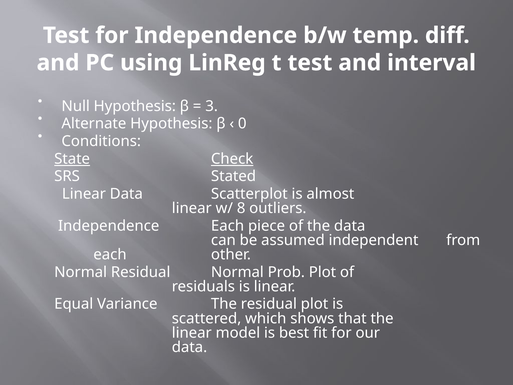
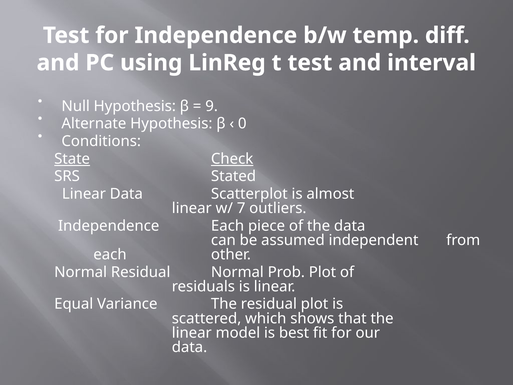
3: 3 -> 9 (212, 106)
8: 8 -> 7 (241, 208)
